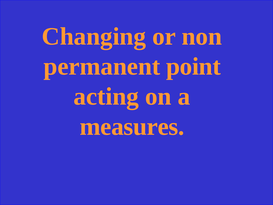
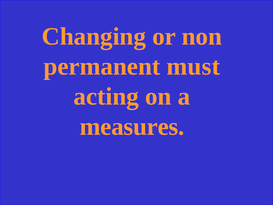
point: point -> must (193, 66)
